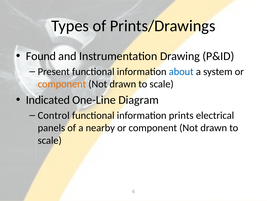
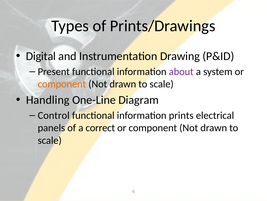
Found: Found -> Digital (41, 56)
about colour: blue -> purple (181, 71)
Indicated: Indicated -> Handling (48, 100)
nearby: nearby -> correct (100, 127)
